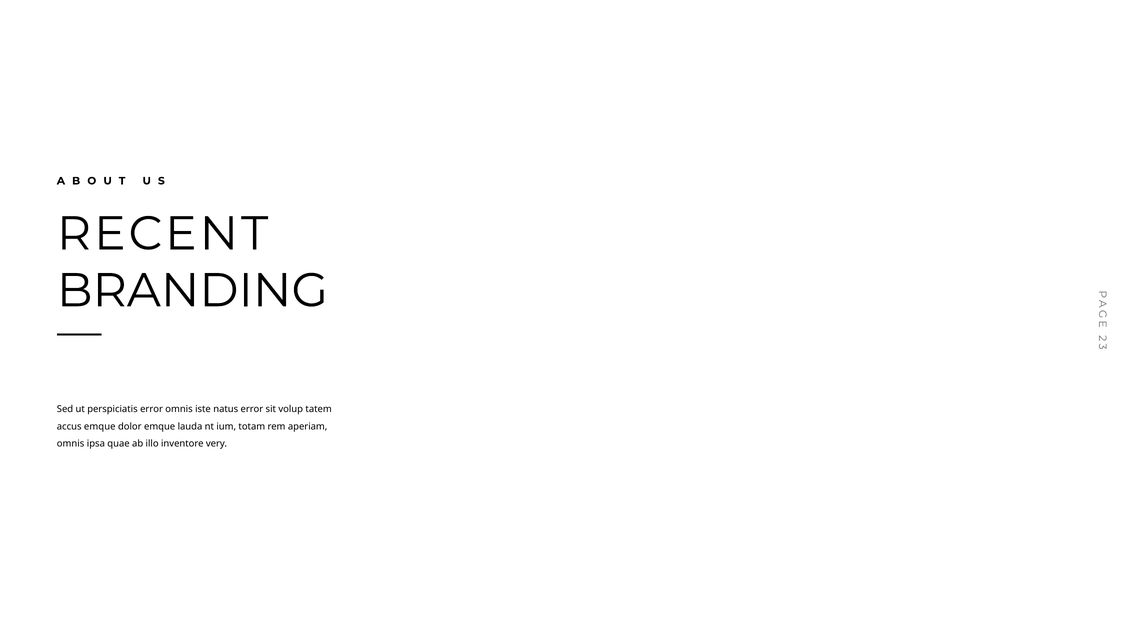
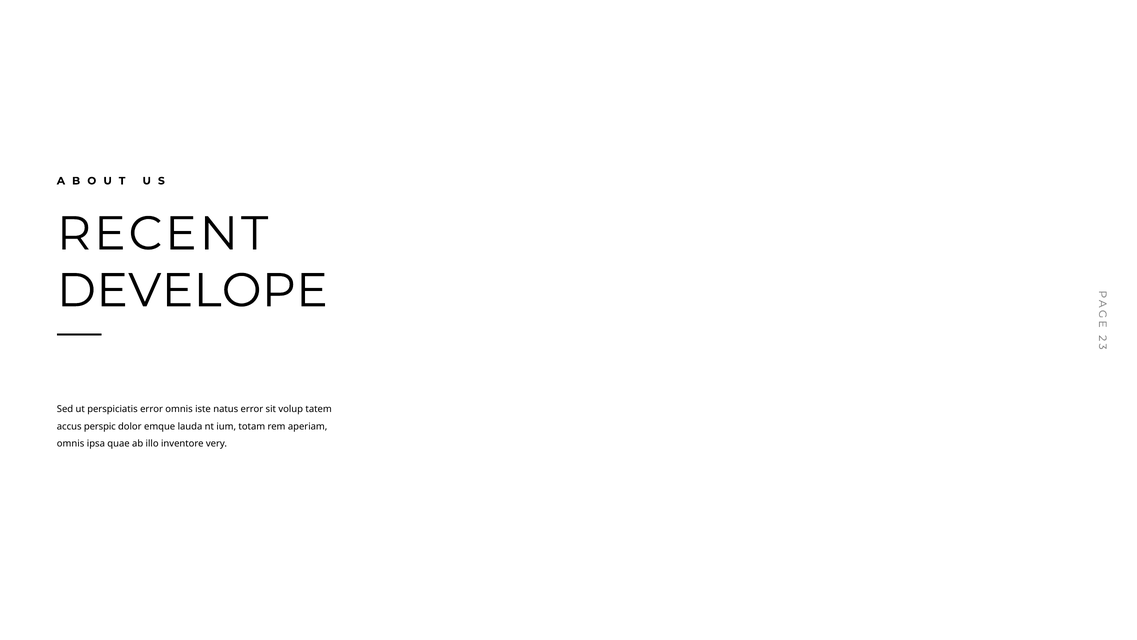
BRANDING: BRANDING -> DEVELOPE (192, 290)
accus emque: emque -> perspic (100, 426)
